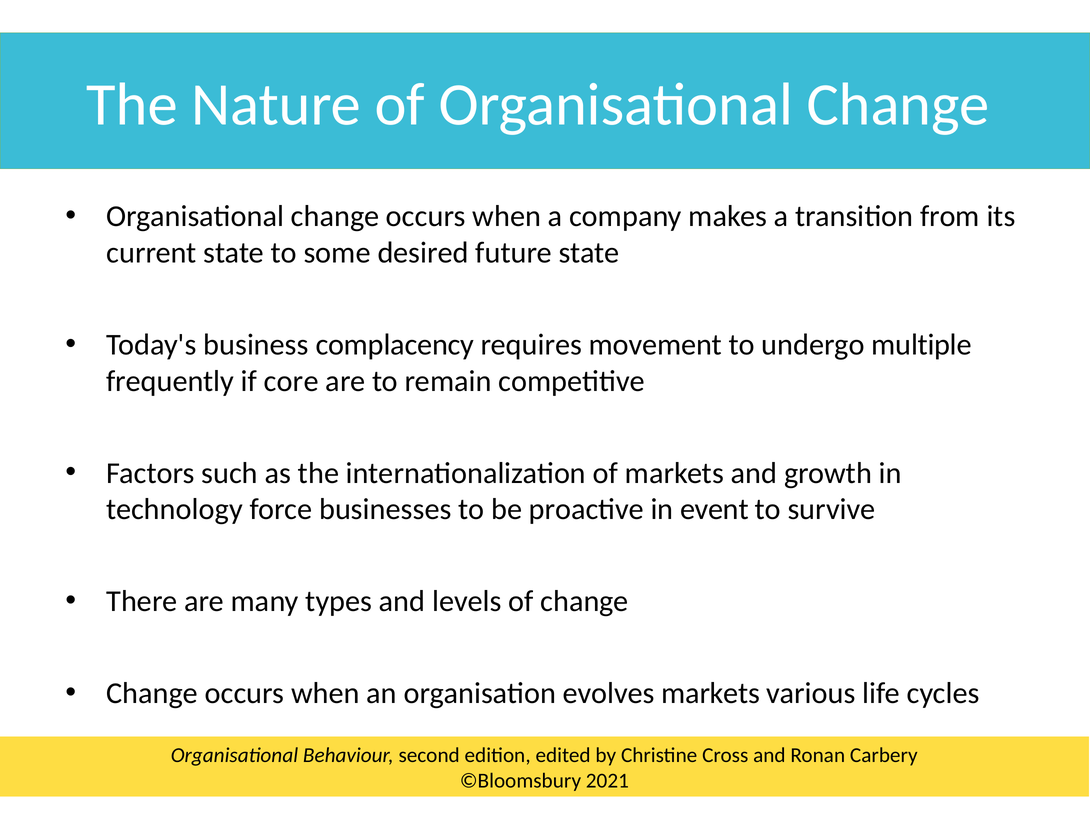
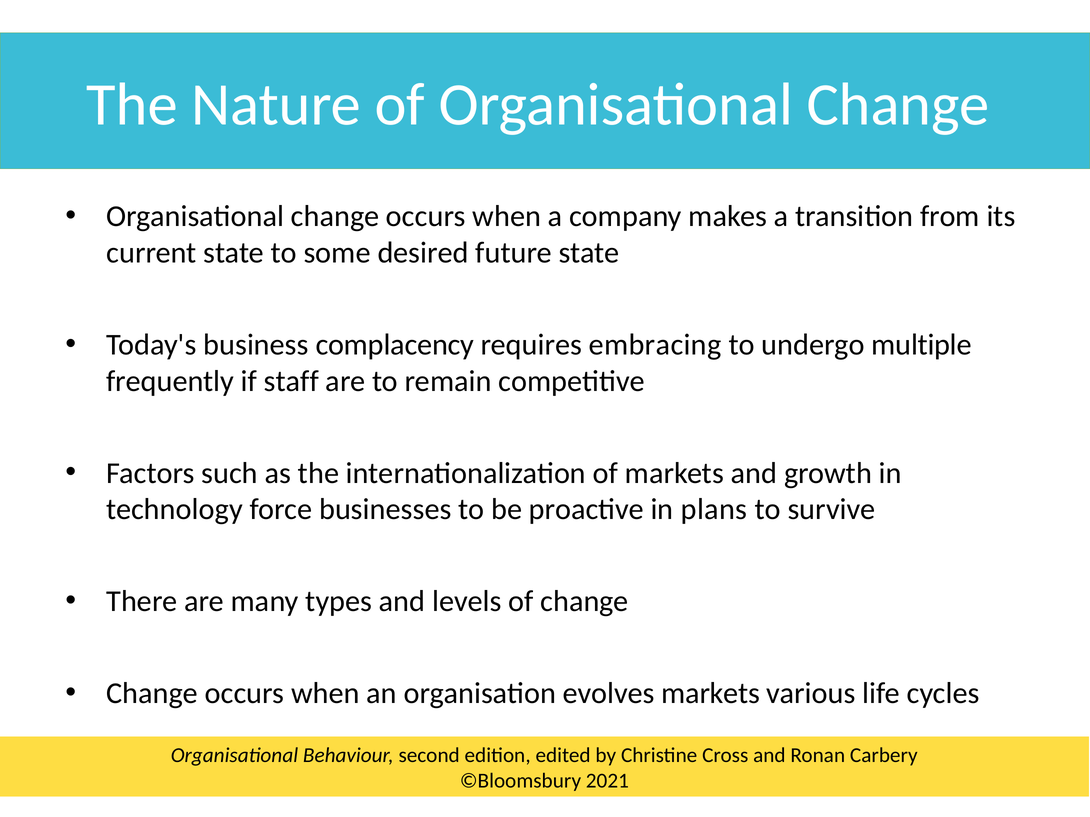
movement: movement -> embracing (655, 345)
core: core -> staff (291, 381)
event: event -> plans (714, 510)
